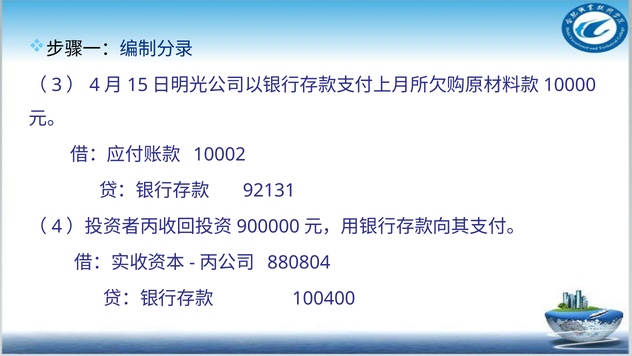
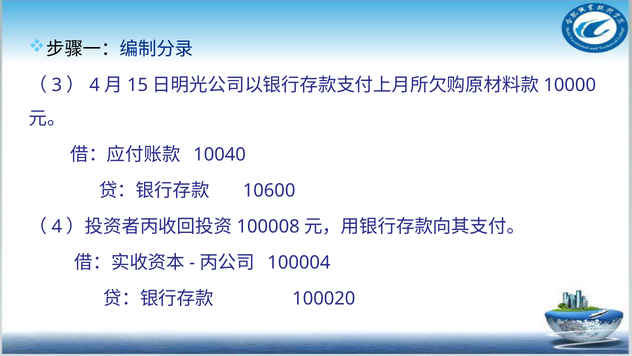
10002: 10002 -> 10040 (220, 154)
92131: 92131 -> 10600 (269, 190)
900000: 900000 -> 100008 (268, 226)
880804: 880804 -> 100004 (299, 262)
100400: 100400 -> 100020 (324, 298)
